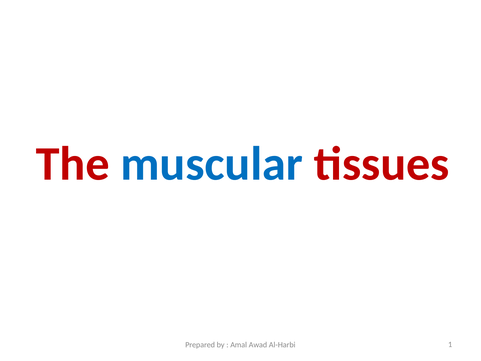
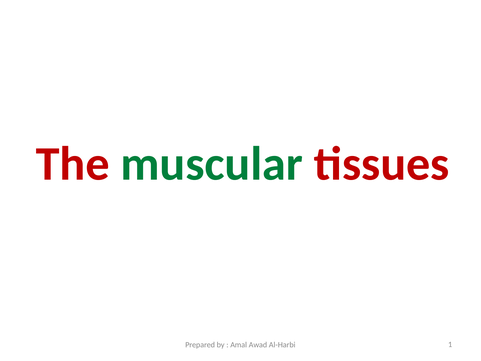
muscular colour: blue -> green (212, 164)
